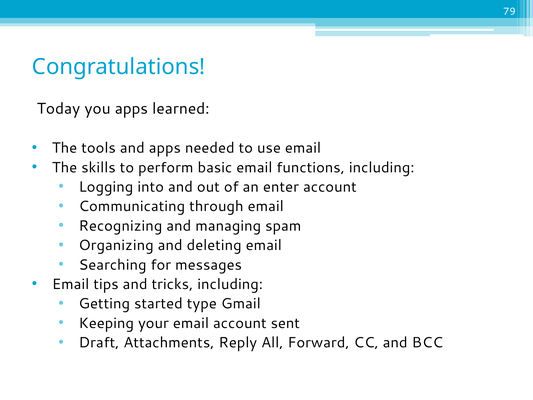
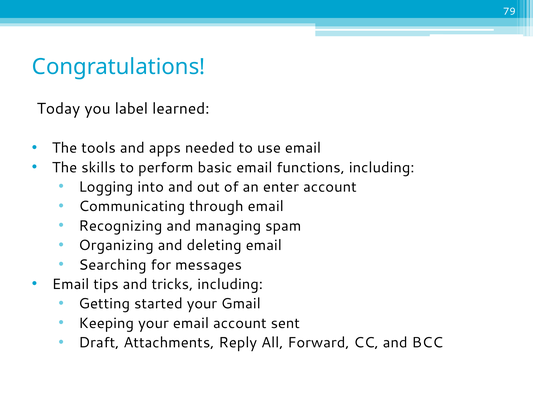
you apps: apps -> label (131, 109)
started type: type -> your (202, 304)
